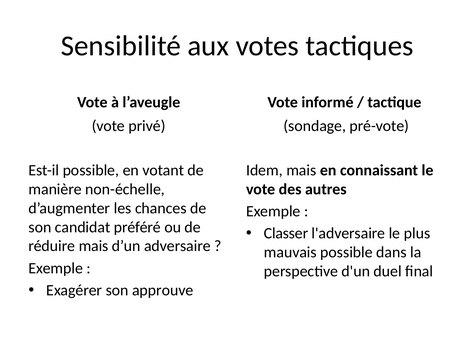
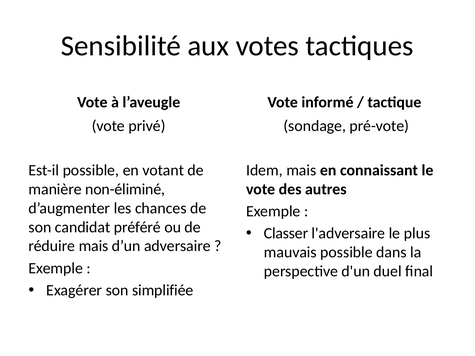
non-échelle: non-échelle -> non-éliminé (125, 189)
approuve: approuve -> simplifiée (163, 291)
